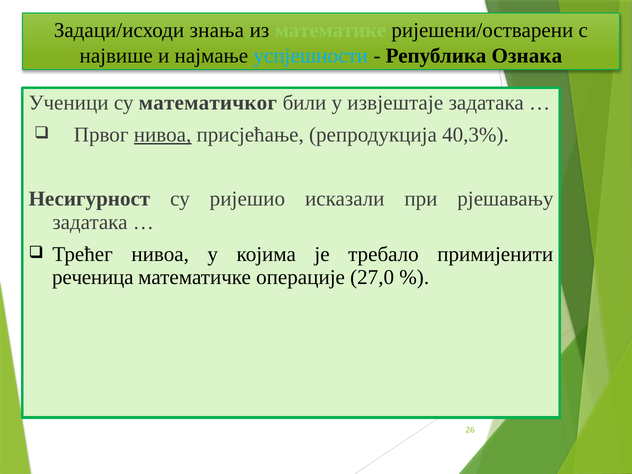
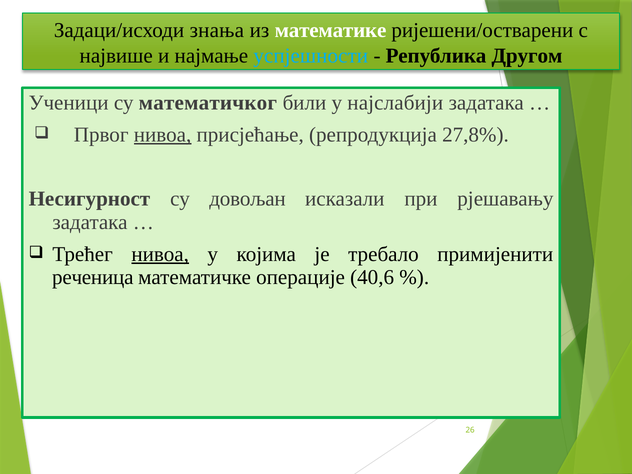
математике colour: light green -> white (331, 30)
Ознака: Ознака -> Другом (527, 56)
извјештаје: извјештаје -> најслабији (395, 103)
40,3%: 40,3% -> 27,8% (475, 135)
ријешио: ријешио -> довољан (248, 199)
нивоа underline: none -> present (160, 254)
27,0: 27,0 -> 40,6 (372, 278)
